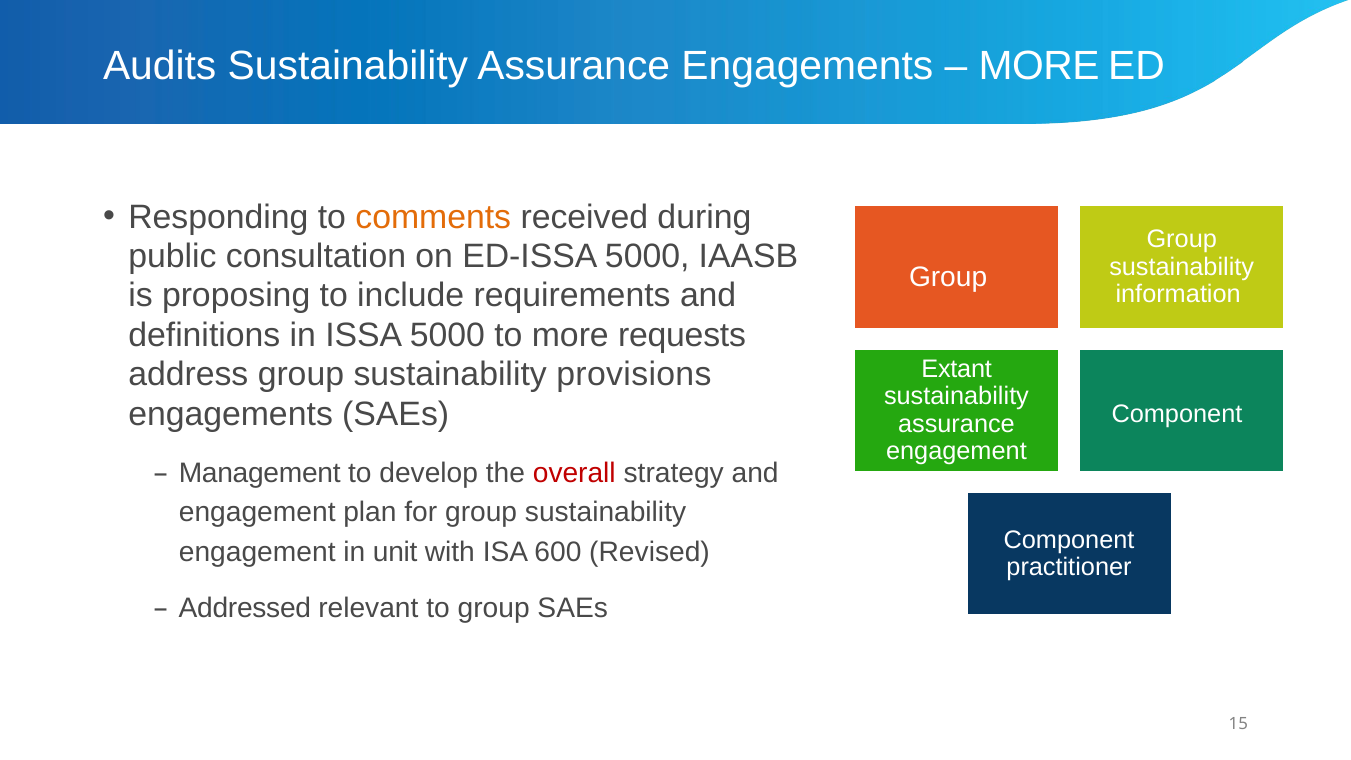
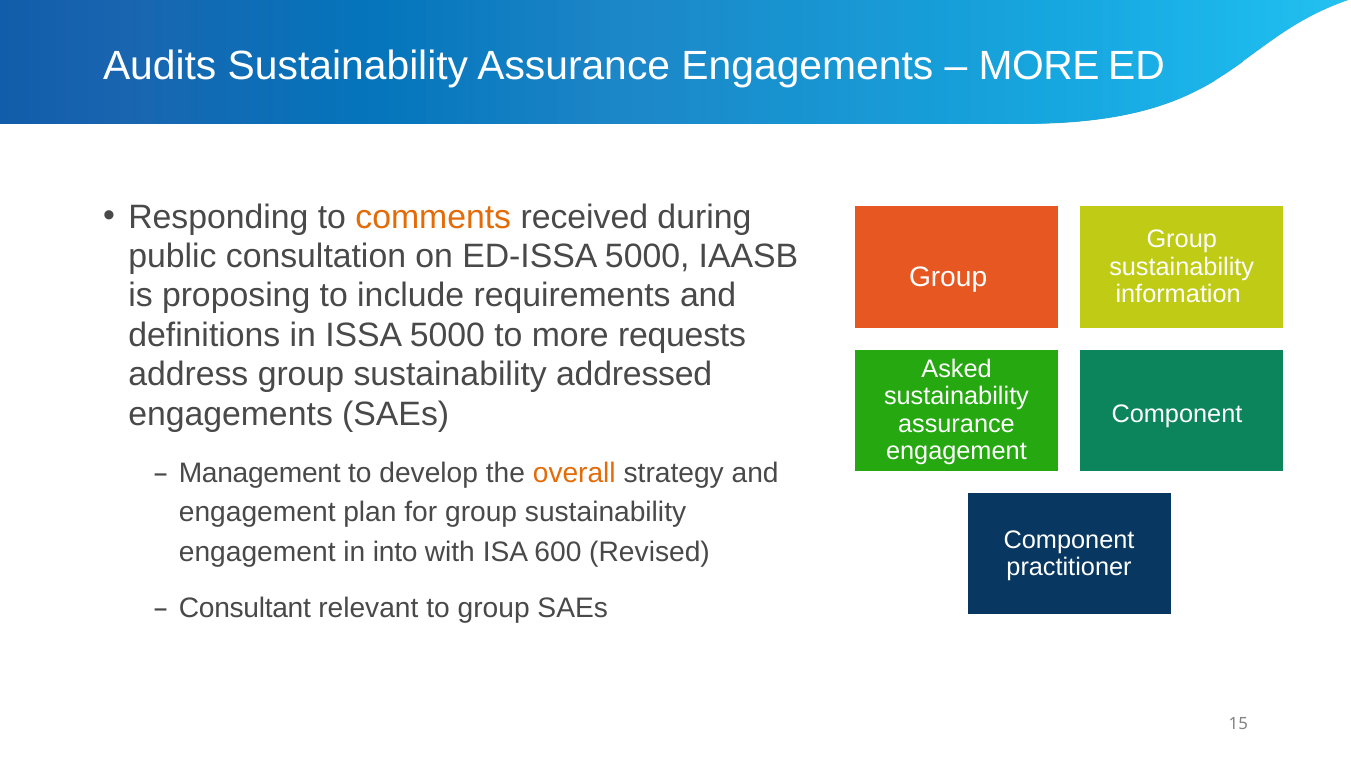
Extant: Extant -> Asked (957, 369)
provisions: provisions -> addressed (634, 375)
overall colour: red -> orange (574, 473)
unit: unit -> into (395, 552)
Addressed: Addressed -> Consultant (245, 608)
